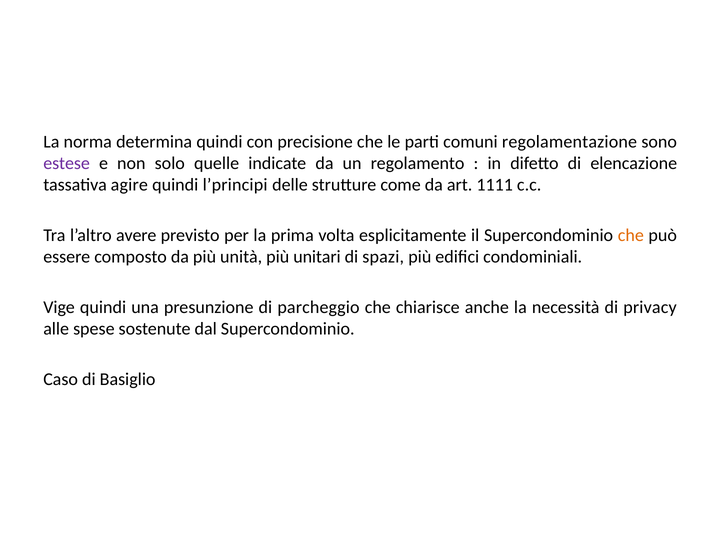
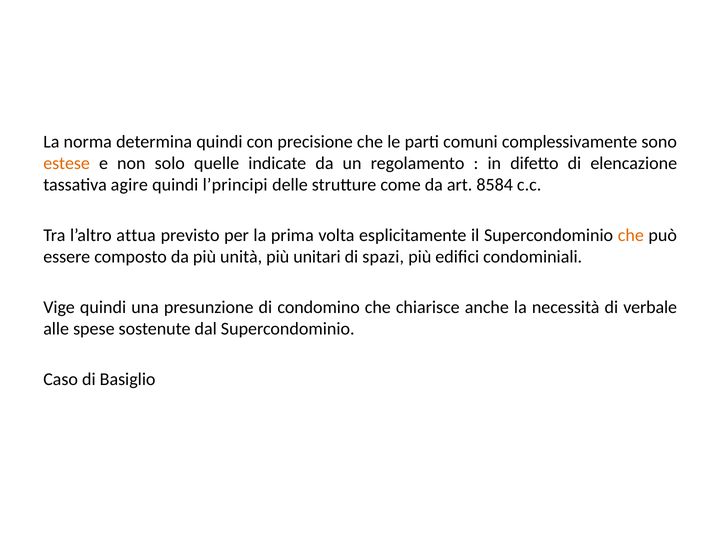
regolamentazione: regolamentazione -> complessivamente (570, 142)
estese colour: purple -> orange (67, 163)
1111: 1111 -> 8584 (495, 185)
avere: avere -> attua (136, 236)
parcheggio: parcheggio -> condomino (319, 308)
privacy: privacy -> verbale (650, 308)
